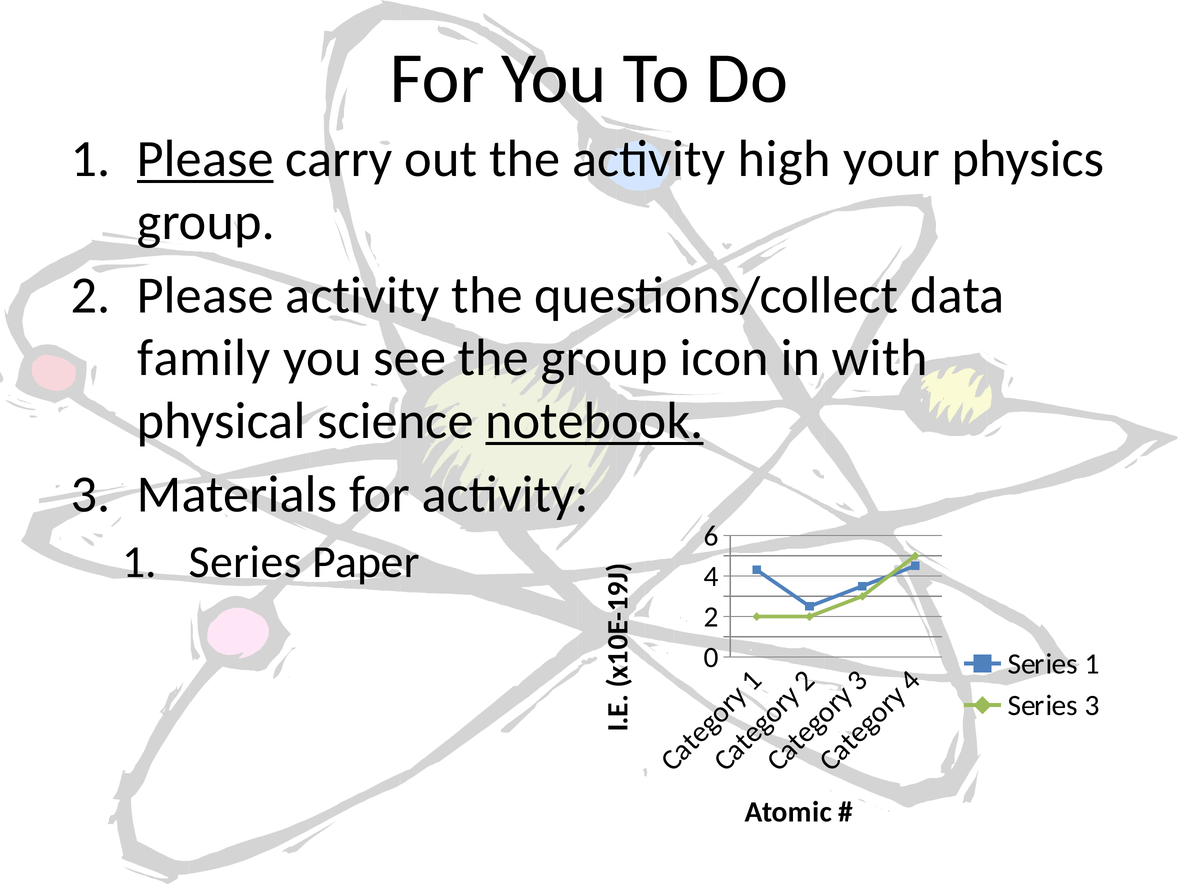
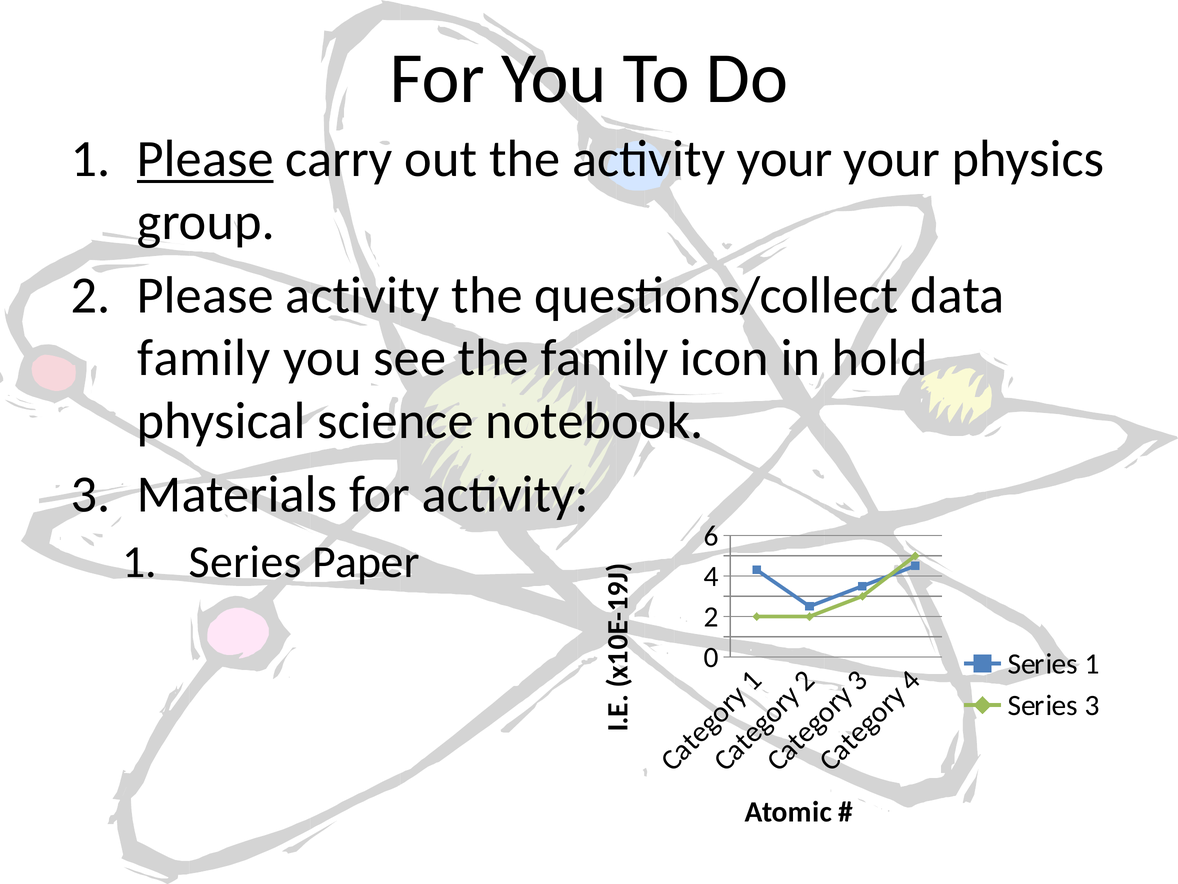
activity high: high -> your (785, 159)
the group: group -> family (605, 358)
with: with -> hold (880, 358)
notebook underline: present -> none (594, 421)
